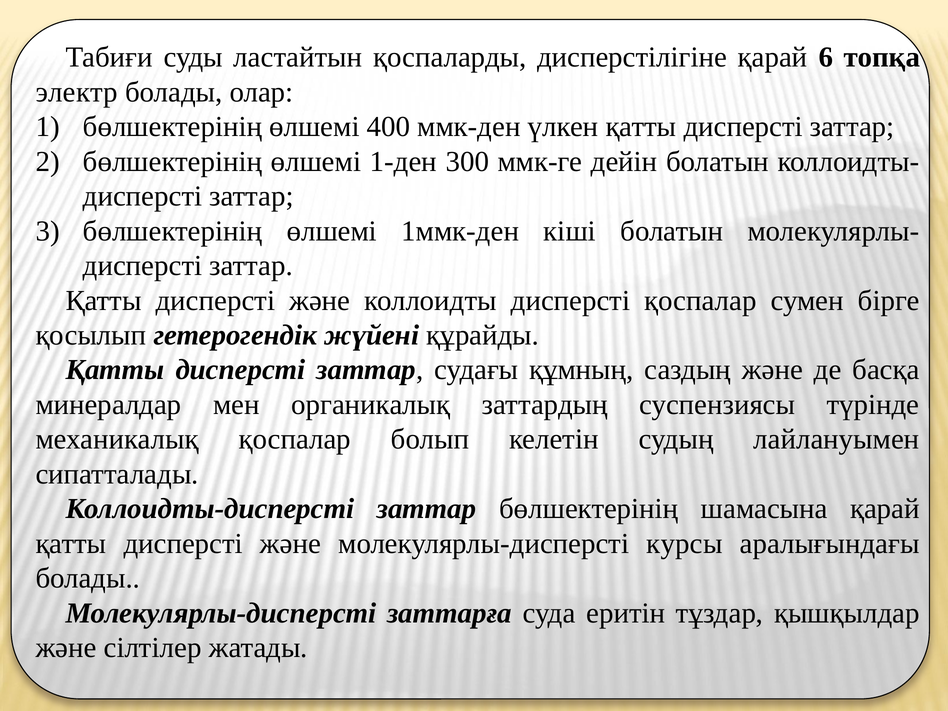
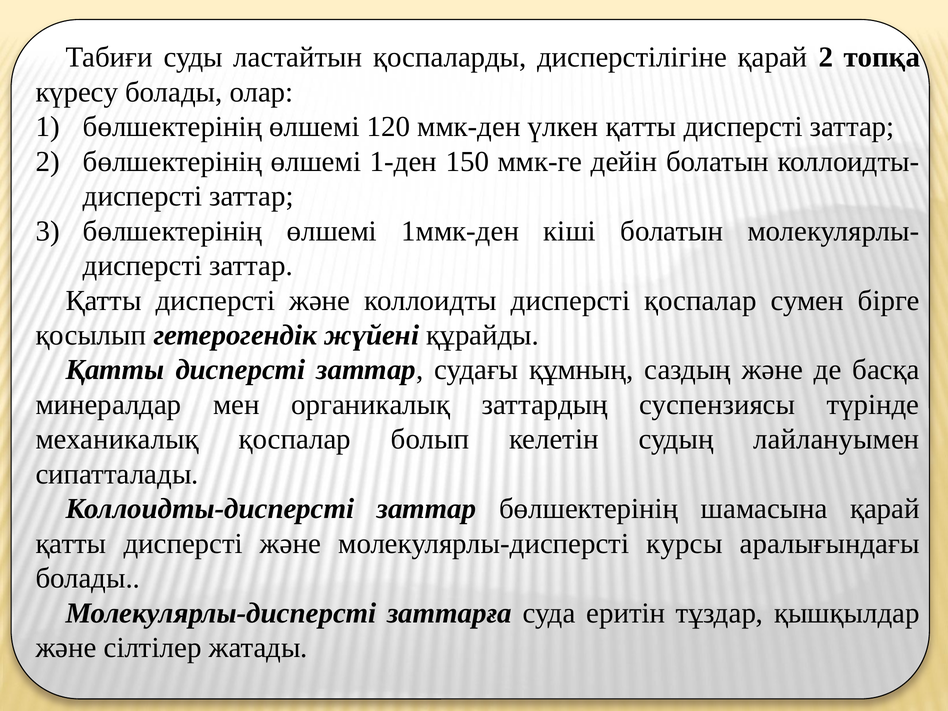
қарай 6: 6 -> 2 (826, 57)
электр: электр -> күресу (77, 92)
400: 400 -> 120 (389, 127)
300: 300 -> 150 (467, 161)
